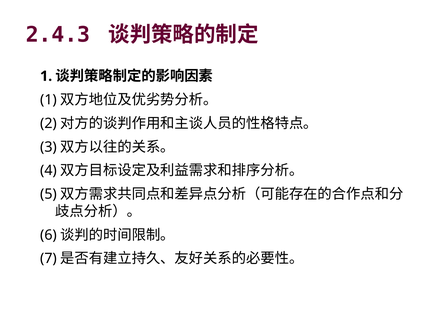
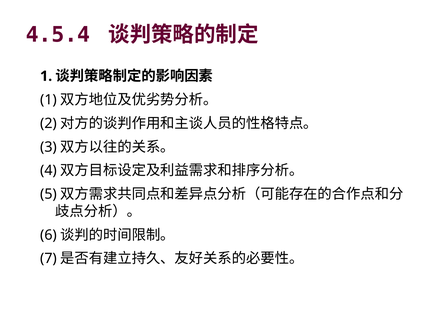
2.4.3: 2.4.3 -> 4.5.4 (58, 35)
